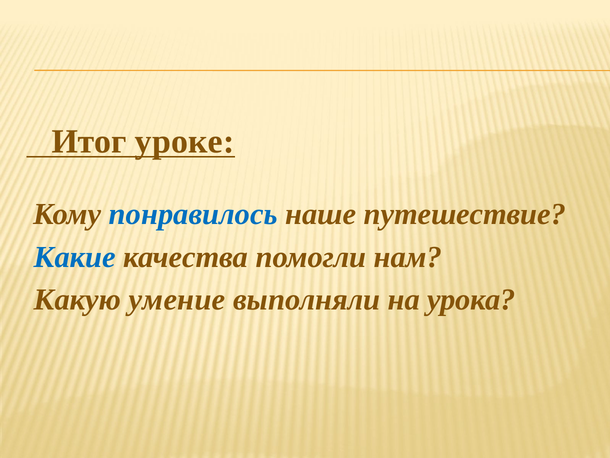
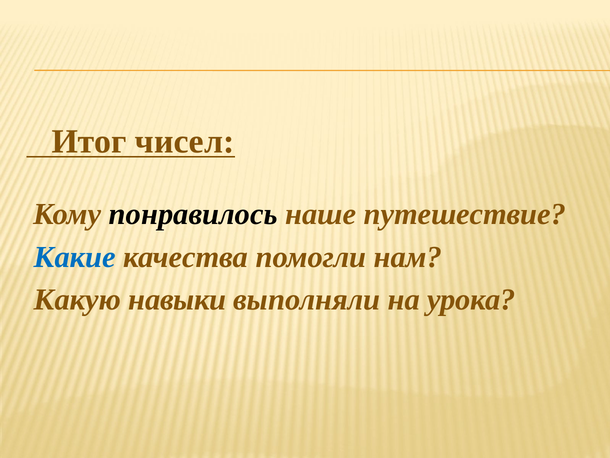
уроке: уроке -> чисел (185, 142)
понравилось colour: blue -> black (193, 214)
умение: умение -> навыки (177, 299)
